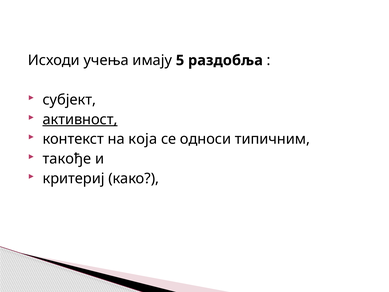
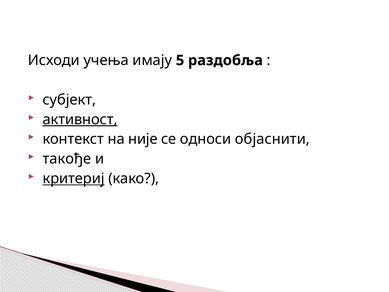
која: која -> није (143, 139)
типичним: типичним -> објаснити (272, 139)
критериј underline: none -> present (74, 178)
